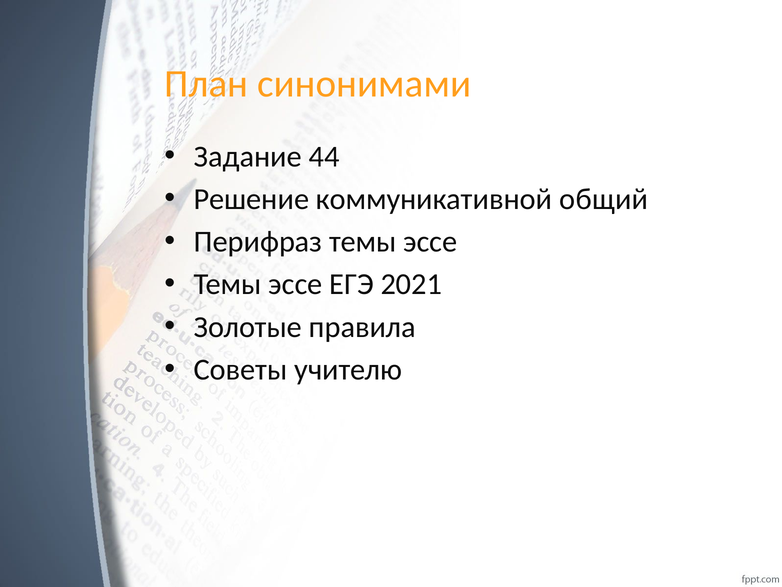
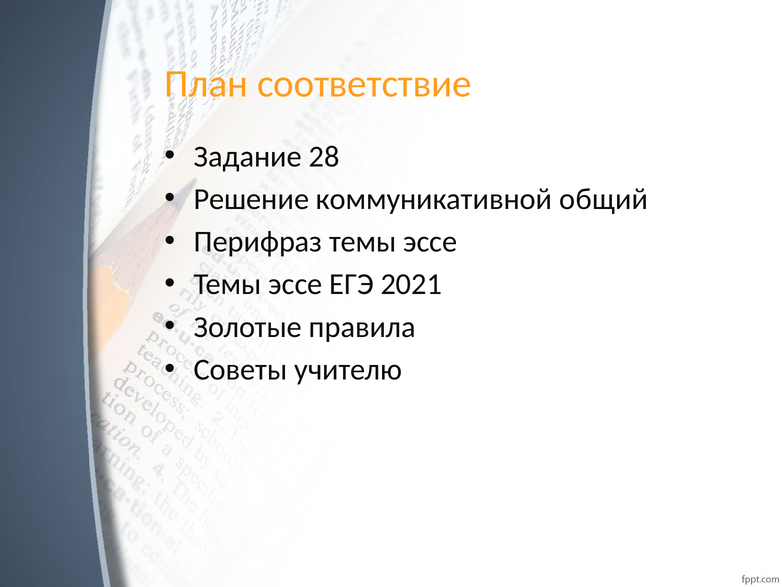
синонимами: синонимами -> соответствие (364, 84)
44: 44 -> 28 (324, 156)
